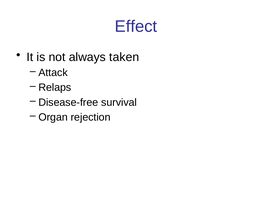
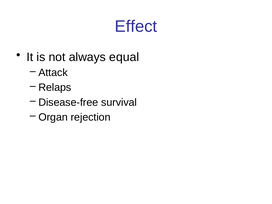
taken: taken -> equal (124, 57)
